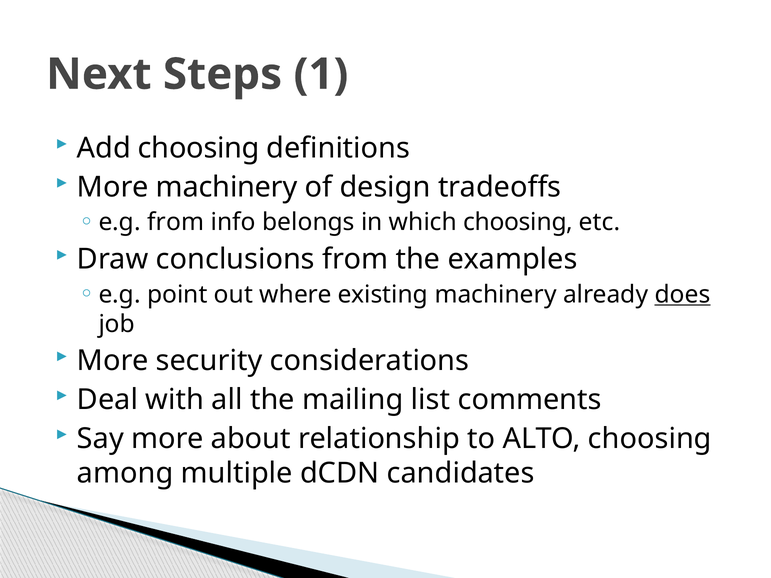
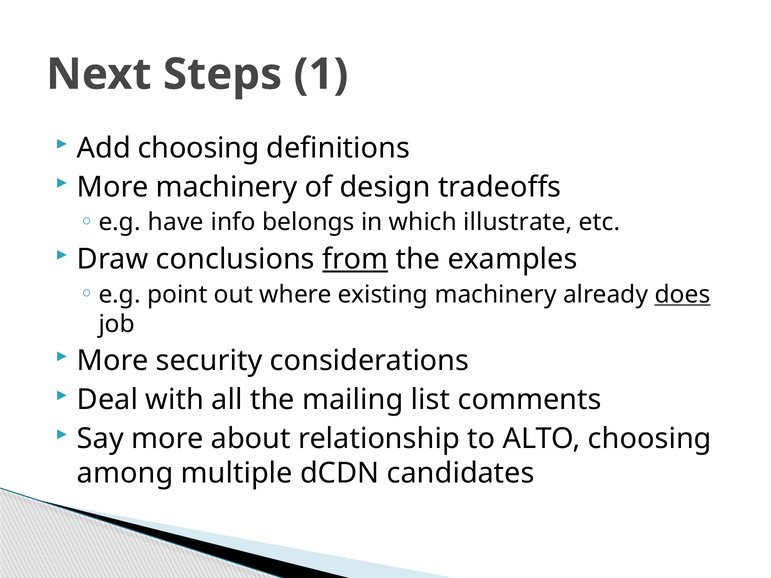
e.g from: from -> have (176, 222)
which choosing: choosing -> illustrate (518, 222)
from underline: none -> present (355, 259)
